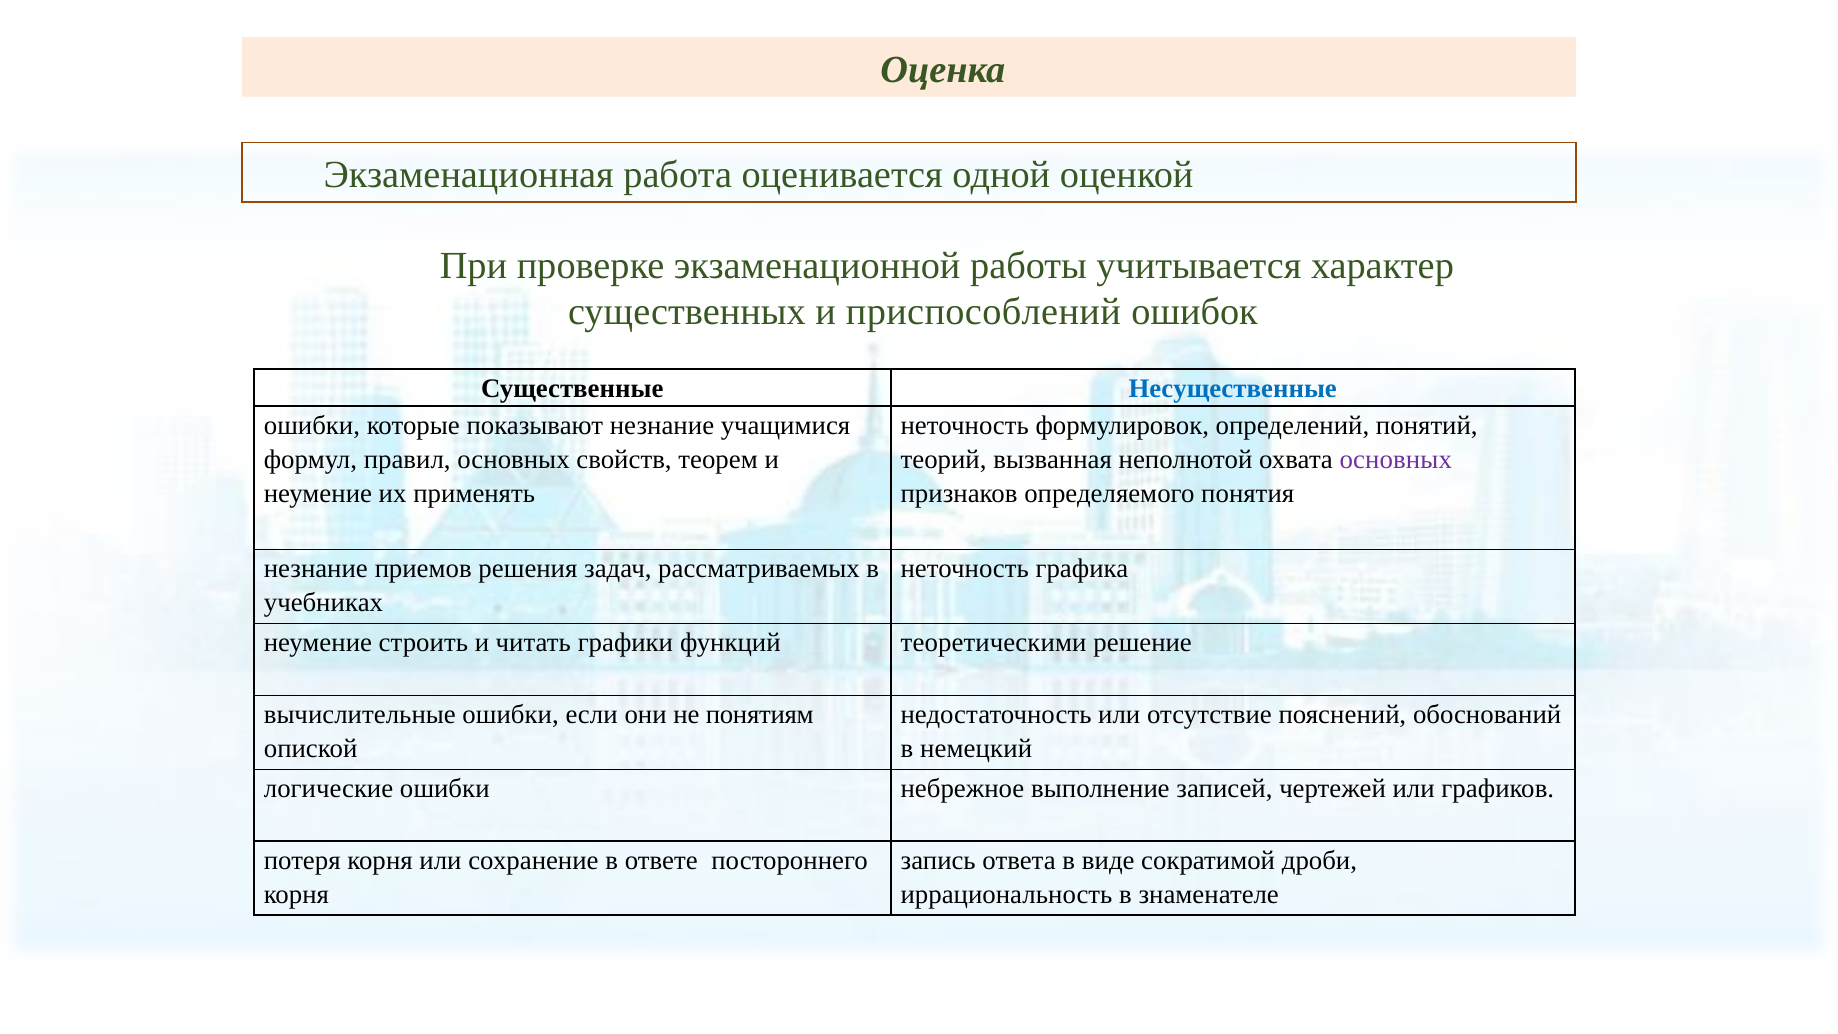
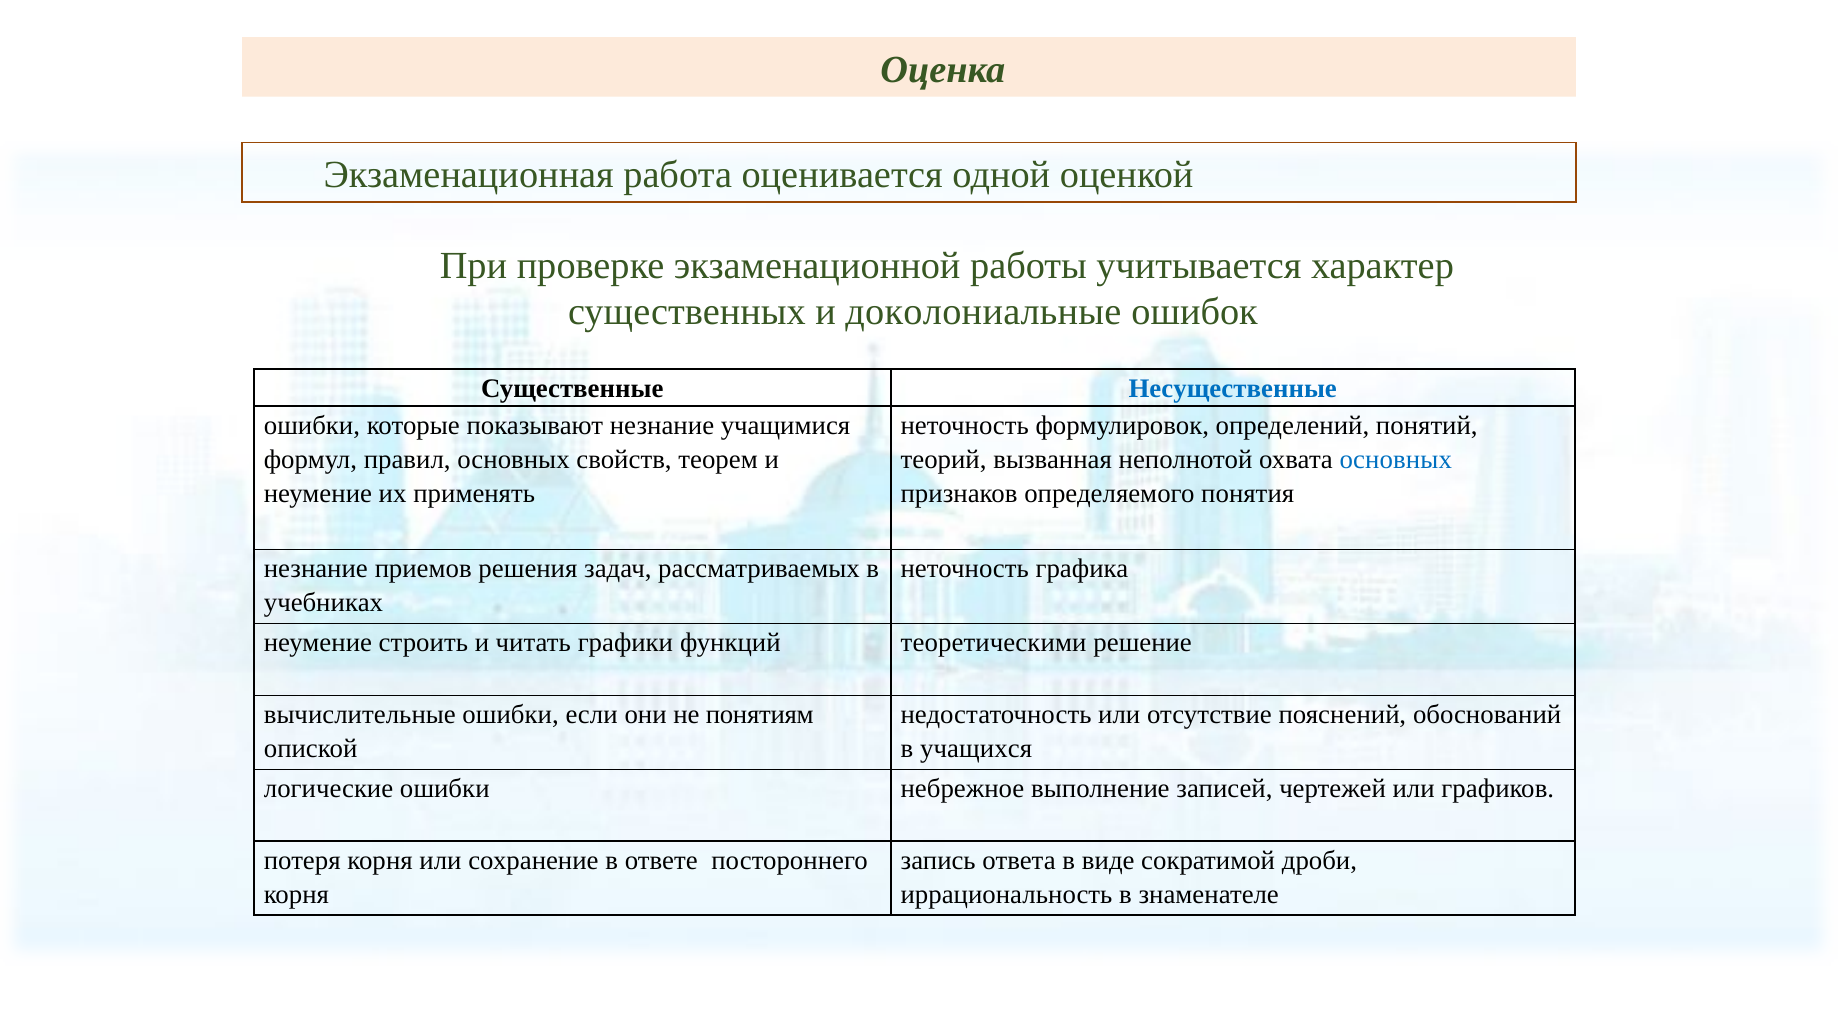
приспособлений: приспособлений -> доколониальные (983, 312)
основных colour: purple -> blue (1396, 459)
немецкий: немецкий -> учащихся (976, 749)
